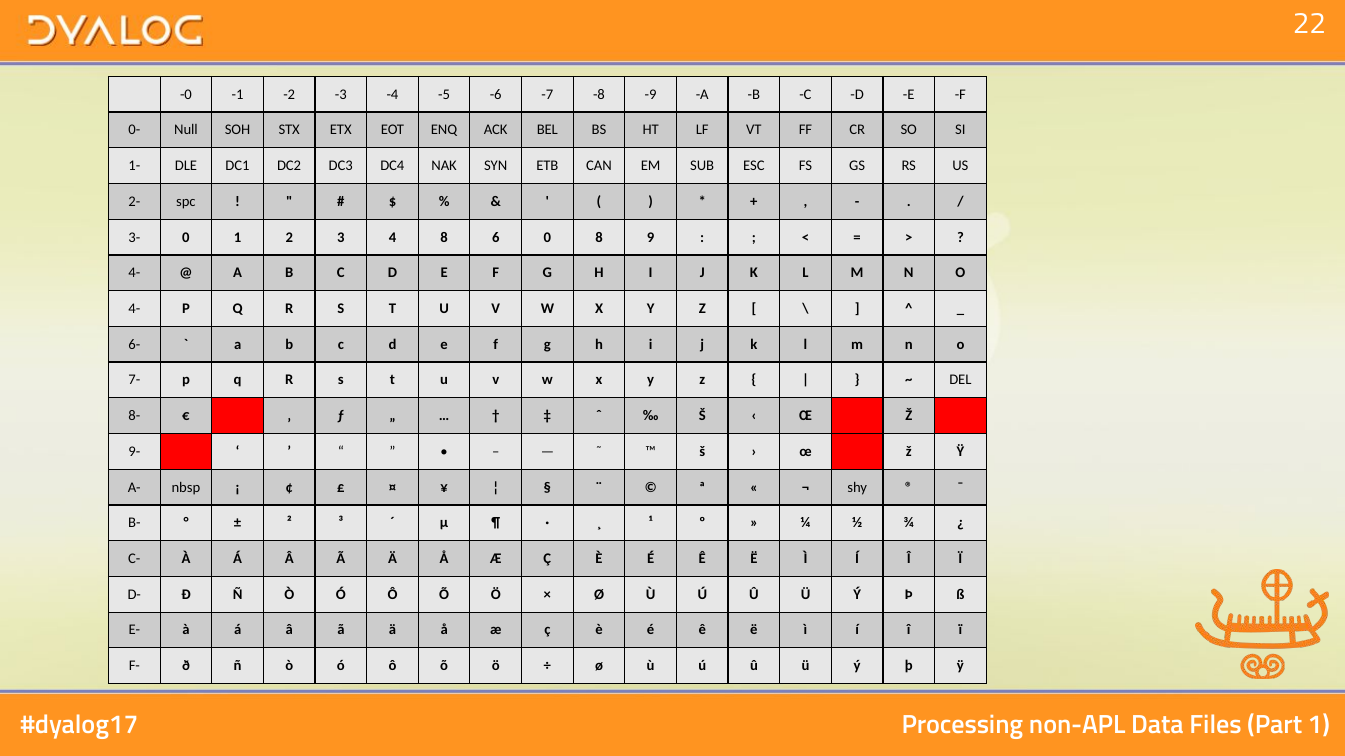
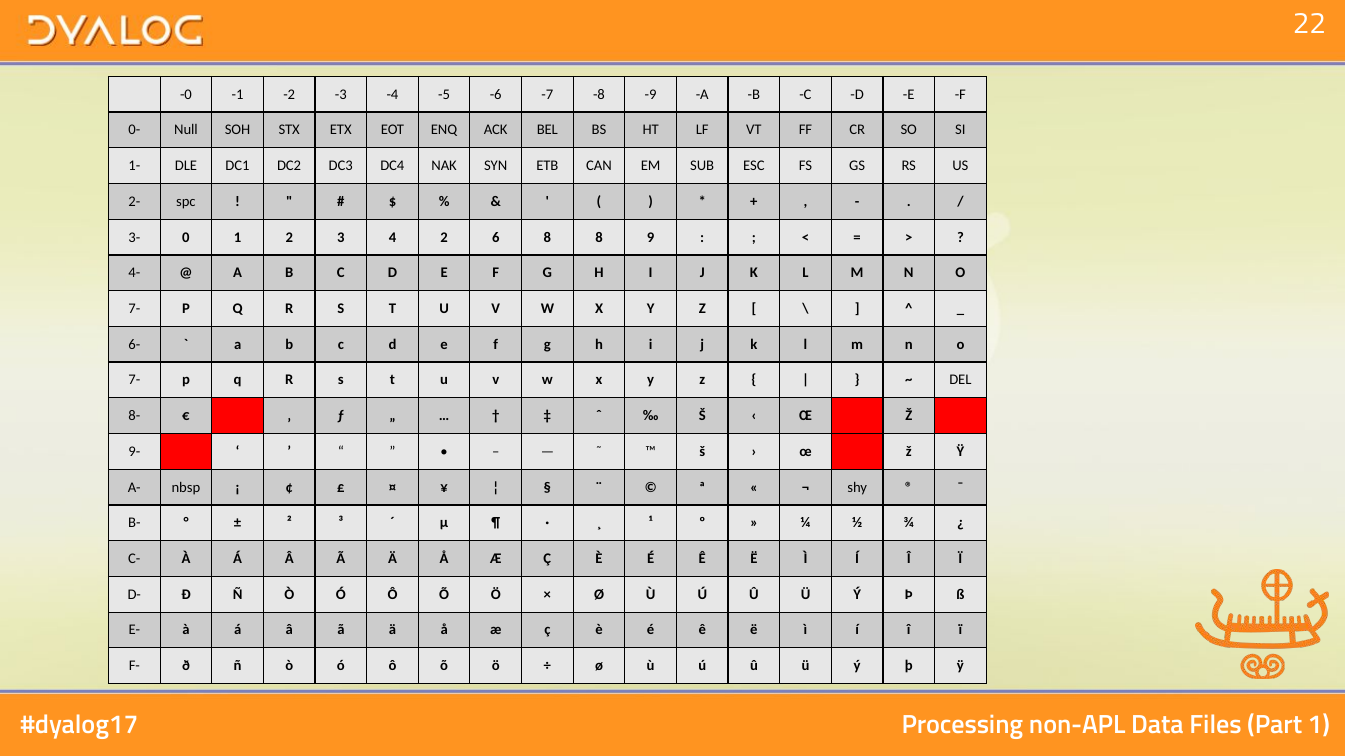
4 8: 8 -> 2 (444, 237)
6 0: 0 -> 8 (547, 237)
4-: 4- -> 7- (134, 309)
